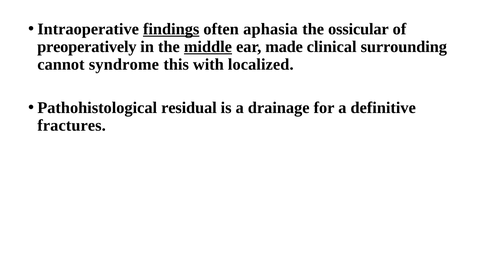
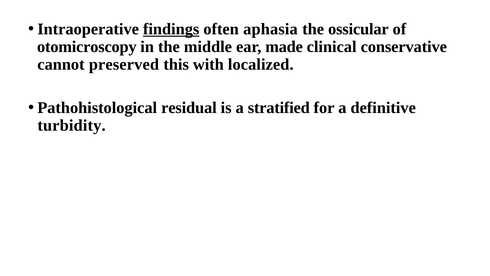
preoperatively: preoperatively -> otomicroscopy (87, 47)
middle underline: present -> none (208, 47)
surrounding: surrounding -> conservative (404, 47)
syndrome: syndrome -> preserved (124, 64)
drainage: drainage -> stratified (279, 108)
fractures: fractures -> turbidity (72, 125)
